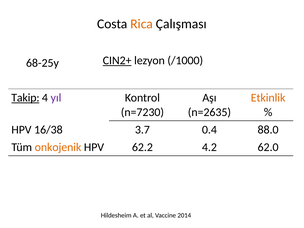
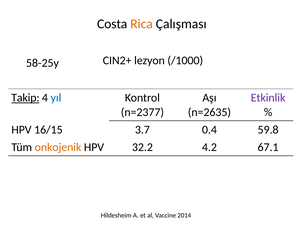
CIN2+ underline: present -> none (117, 61)
68-25y: 68-25y -> 58-25y (42, 63)
yıl colour: purple -> blue (56, 98)
Etkinlik colour: orange -> purple (268, 98)
n=7230: n=7230 -> n=2377 (142, 112)
16/38: 16/38 -> 16/15 (48, 130)
88.0: 88.0 -> 59.8 (268, 130)
62.2: 62.2 -> 32.2 (142, 147)
62.0: 62.0 -> 67.1 (268, 147)
